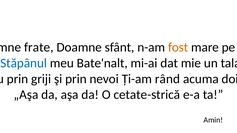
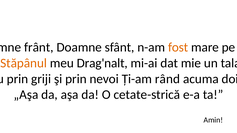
frate: frate -> frânt (39, 47)
Stăpânul colour: blue -> orange (24, 63)
Bate'nalt: Bate'nalt -> Drag'nalt (102, 63)
